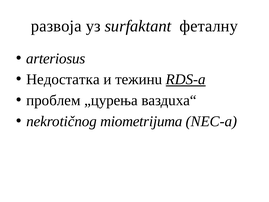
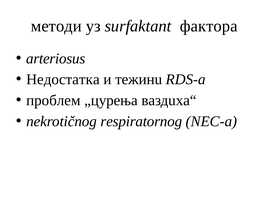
развоја: развоја -> методи (56, 26)
фетaлну: фетaлну -> фактора (209, 26)
RDS-a underline: present -> none (186, 79)
miometrijuma: miometrijuma -> respiratornog (141, 121)
